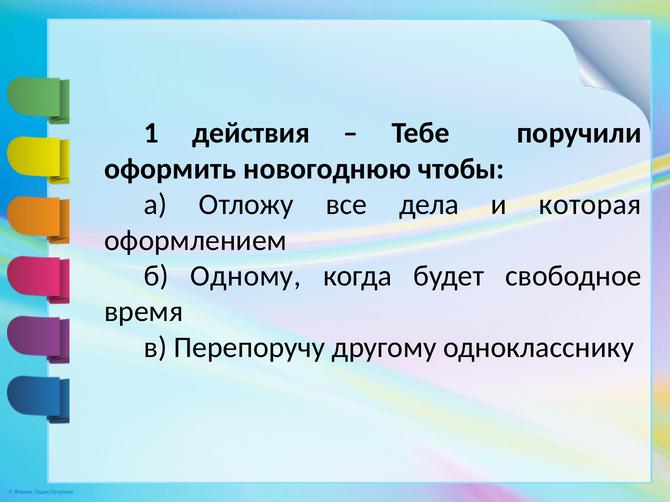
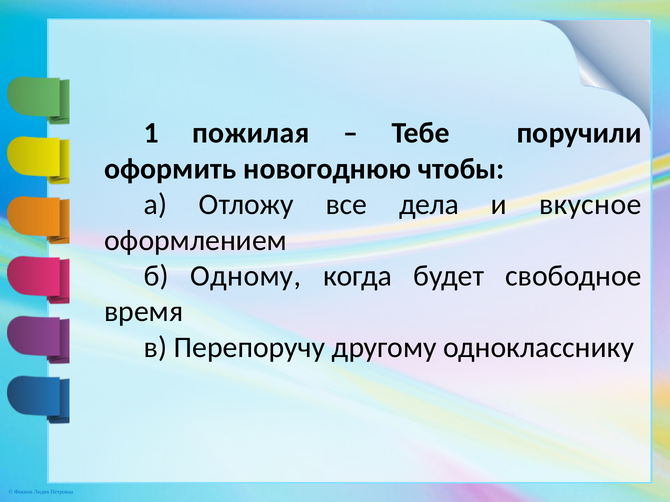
действия: действия -> пожилая (251, 133)
которая: которая -> вкусное (590, 205)
